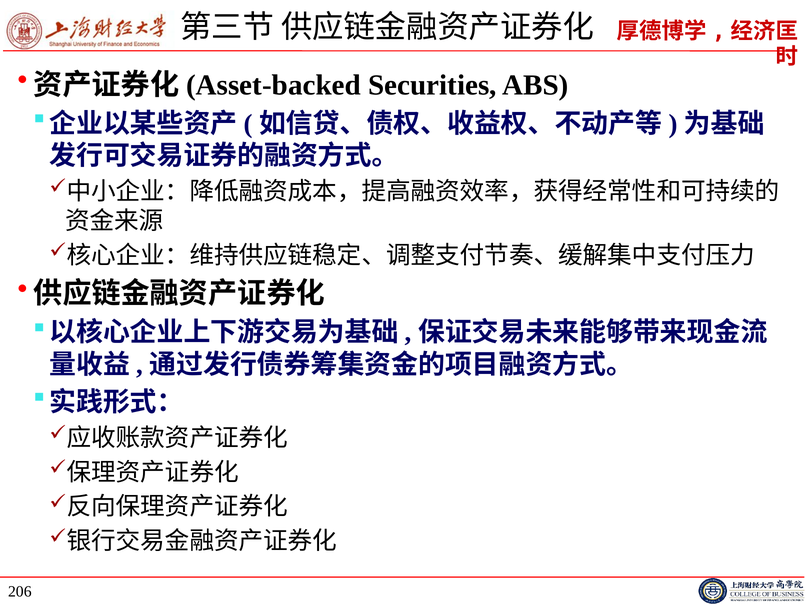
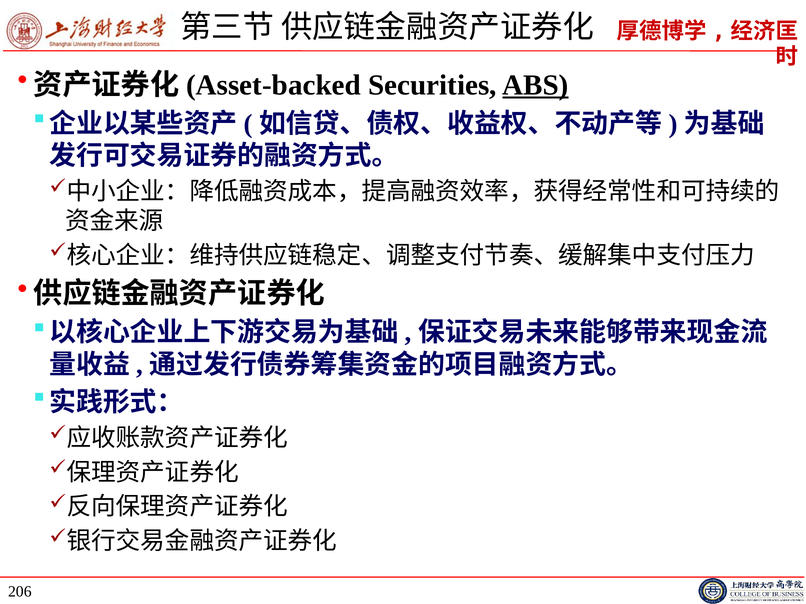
ABS underline: none -> present (535, 85)
